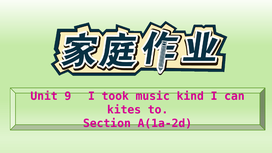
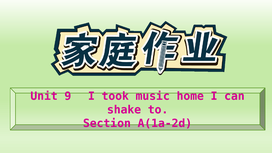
kind: kind -> home (190, 96)
kites: kites -> shake (124, 110)
